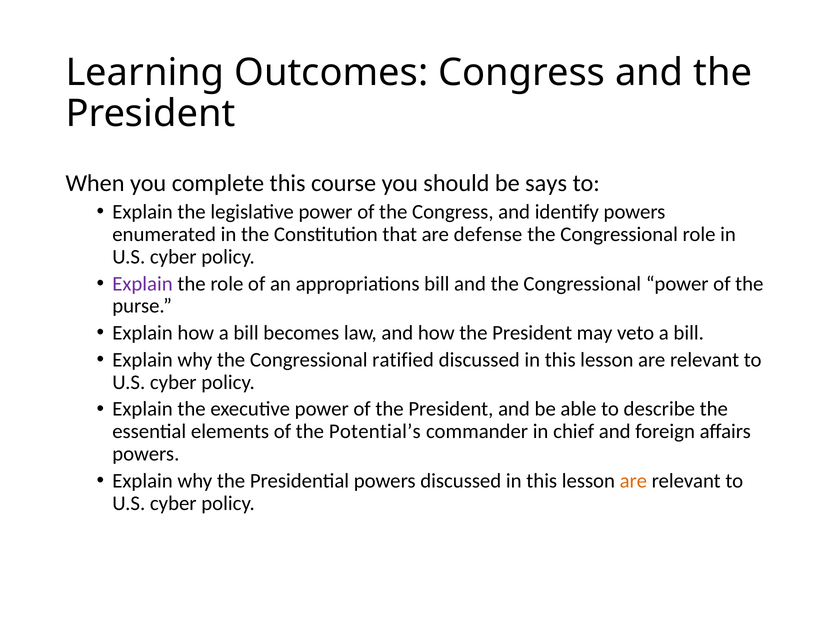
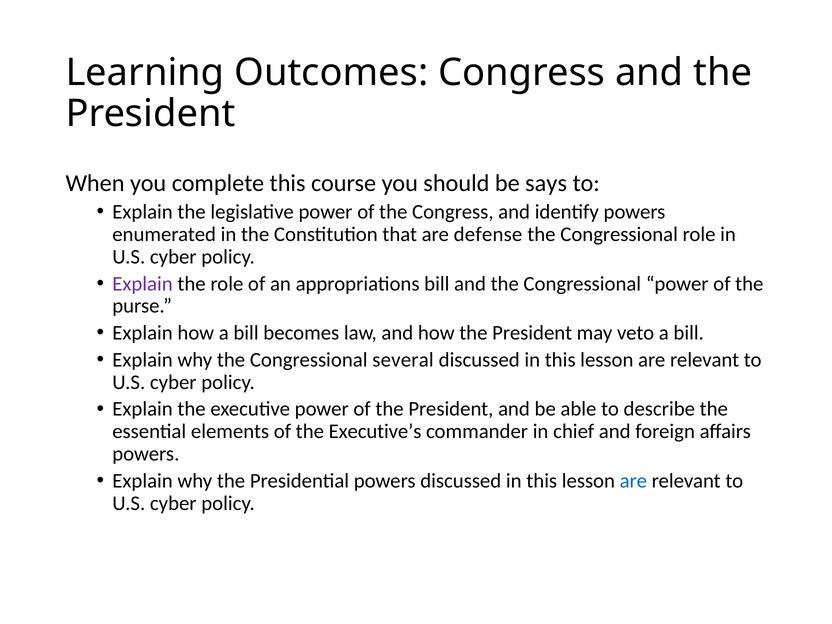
ratified: ratified -> several (403, 360)
Potential’s: Potential’s -> Executive’s (375, 431)
are colour: orange -> blue (633, 481)
